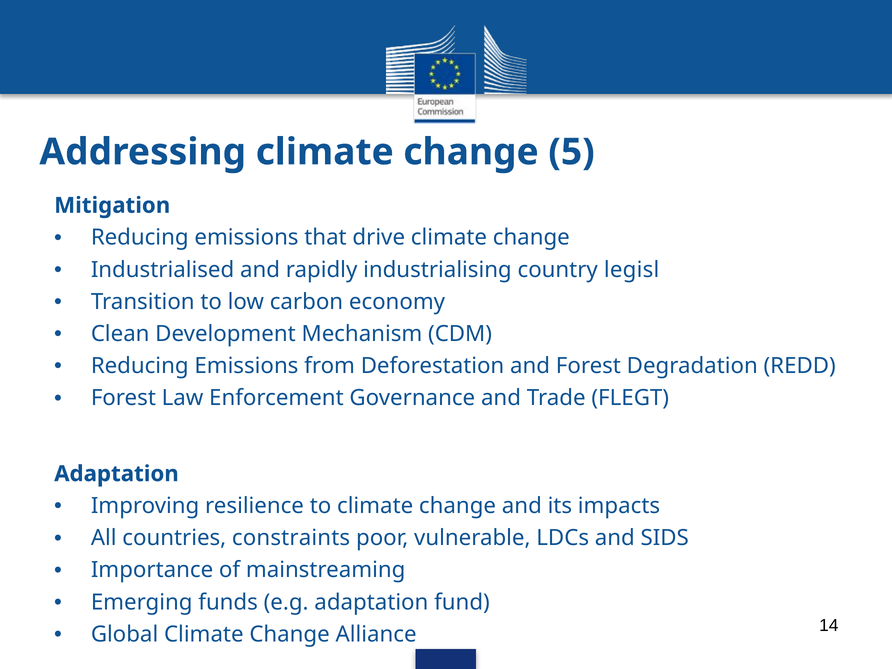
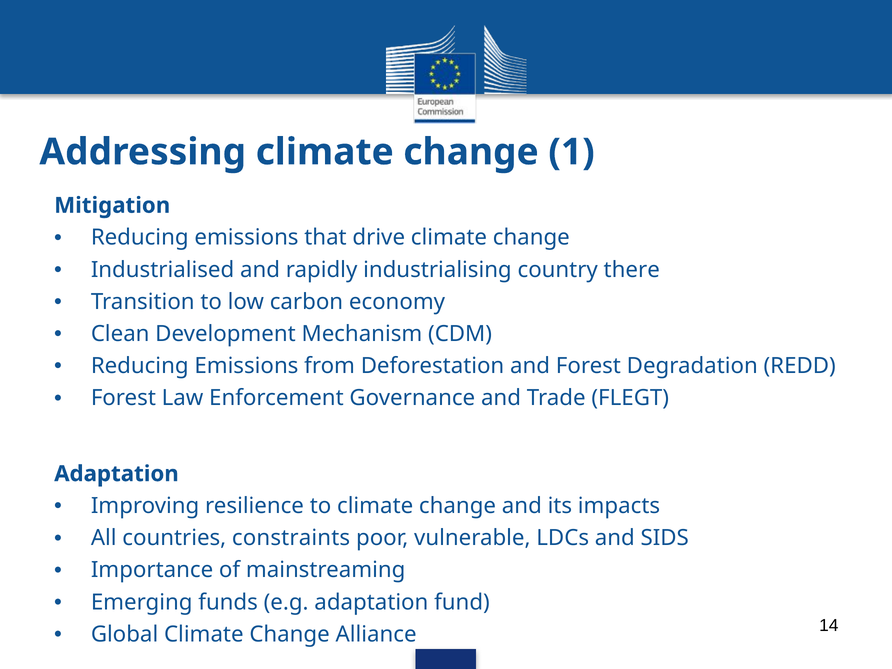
5: 5 -> 1 (572, 152)
legisl: legisl -> there (632, 270)
